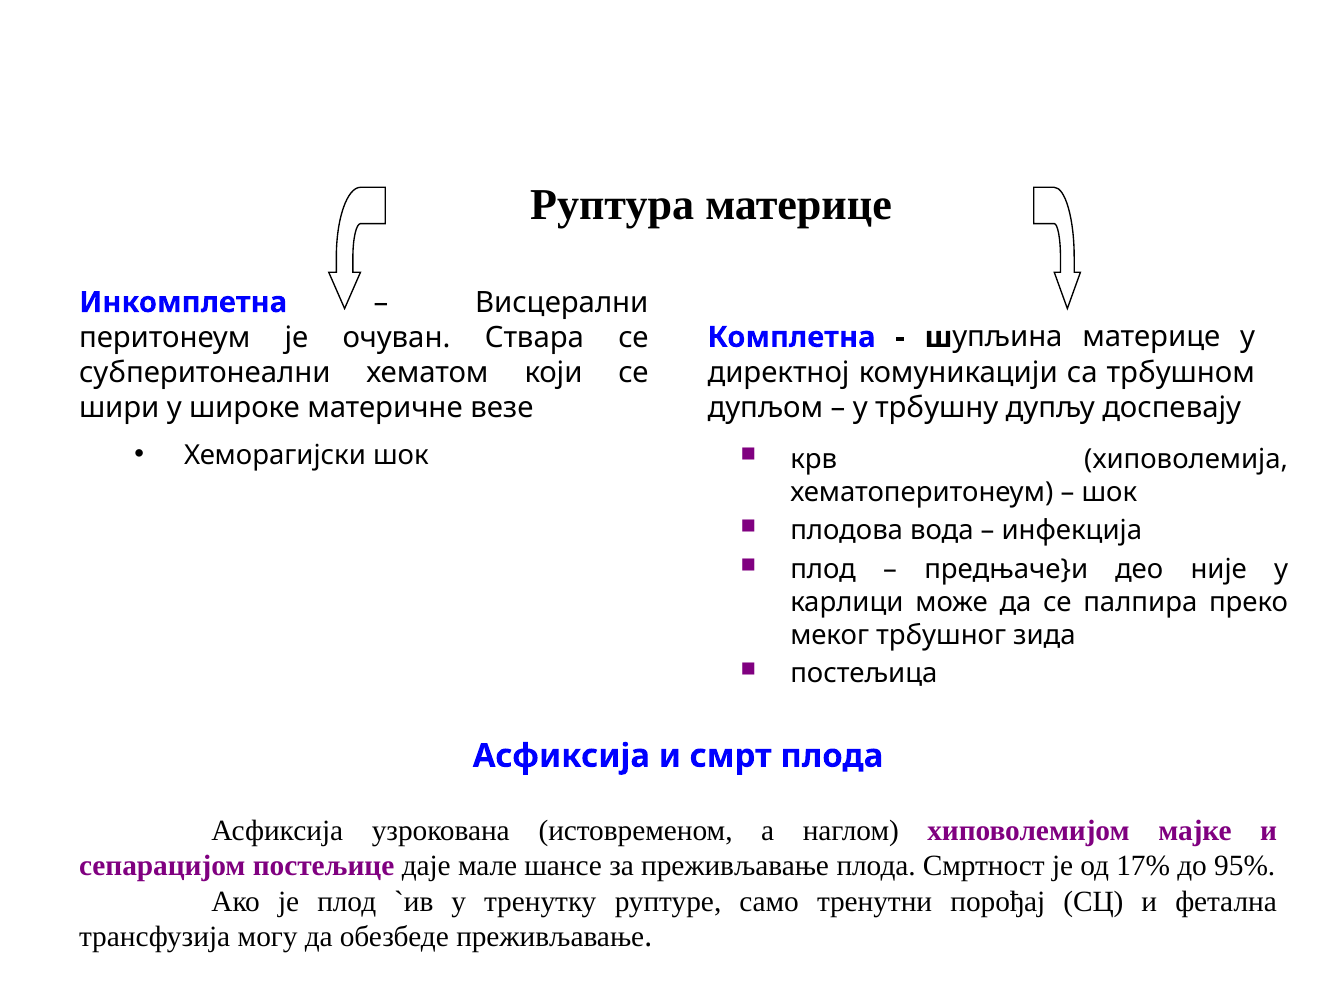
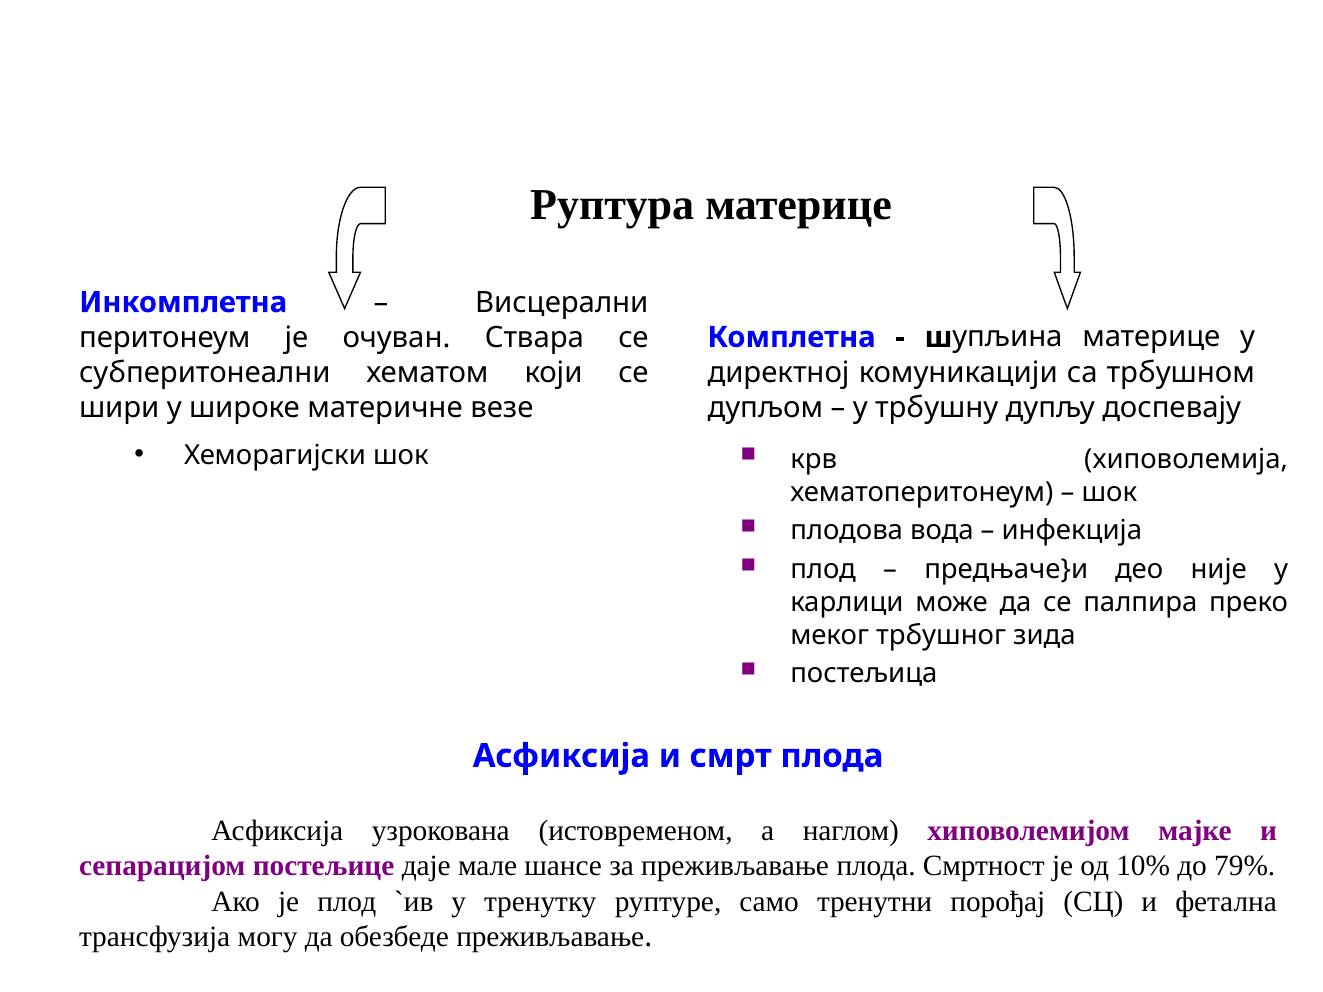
17%: 17% -> 10% (1143, 867)
95%: 95% -> 79% (1245, 867)
